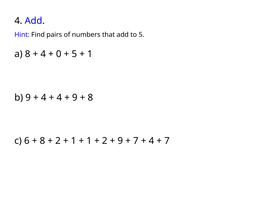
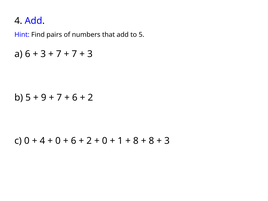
a 8: 8 -> 6 (28, 54)
4: 4 -> 3 (43, 54)
0: 0 -> 7 (59, 54)
5: 5 -> 7 (74, 54)
1: 1 -> 3 (90, 54)
b 9: 9 -> 5 (28, 98)
4: 4 -> 9 (44, 98)
4: 4 -> 7 (59, 98)
9: 9 -> 6 (75, 98)
8: 8 -> 2 (90, 98)
c 6: 6 -> 0 (27, 141)
8: 8 -> 4 (42, 141)
2: 2 -> 0 (58, 141)
1: 1 -> 6 (74, 141)
1: 1 -> 2 (89, 141)
2: 2 -> 0 (105, 141)
9: 9 -> 1 (120, 141)
7: 7 -> 8 (136, 141)
4: 4 -> 8 (151, 141)
7: 7 -> 3 (167, 141)
